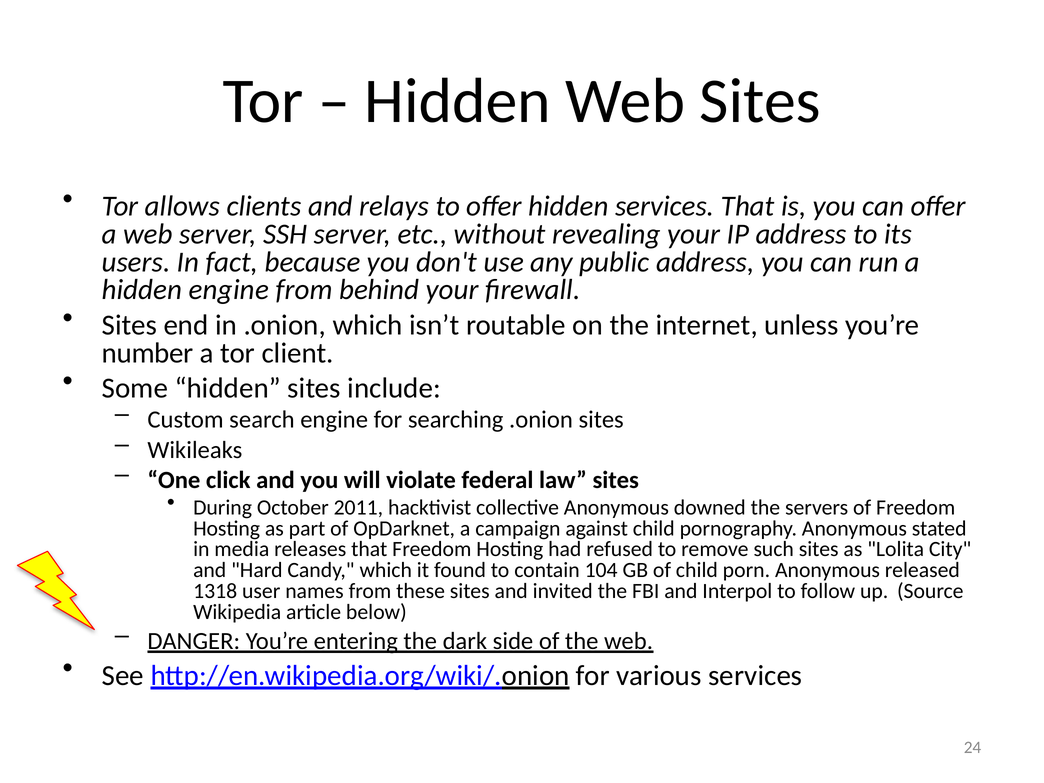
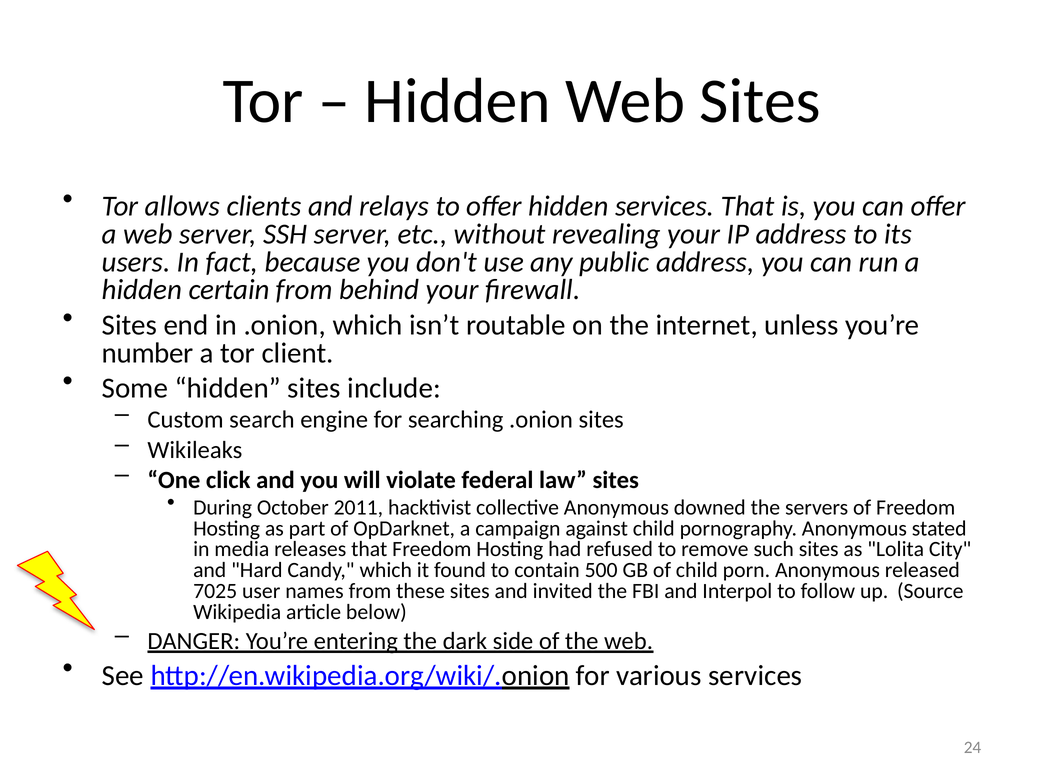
hidden engine: engine -> certain (229, 290)
104: 104 -> 500 (601, 570)
1318: 1318 -> 7025 (215, 591)
